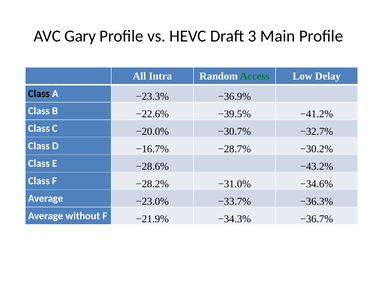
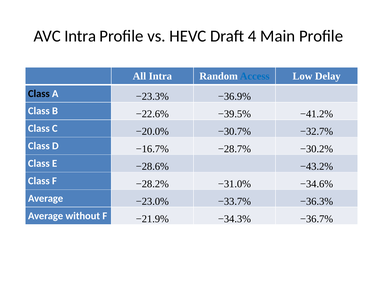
AVC Gary: Gary -> Intra (80, 36)
3: 3 -> 4 (252, 36)
Access colour: green -> blue (255, 76)
